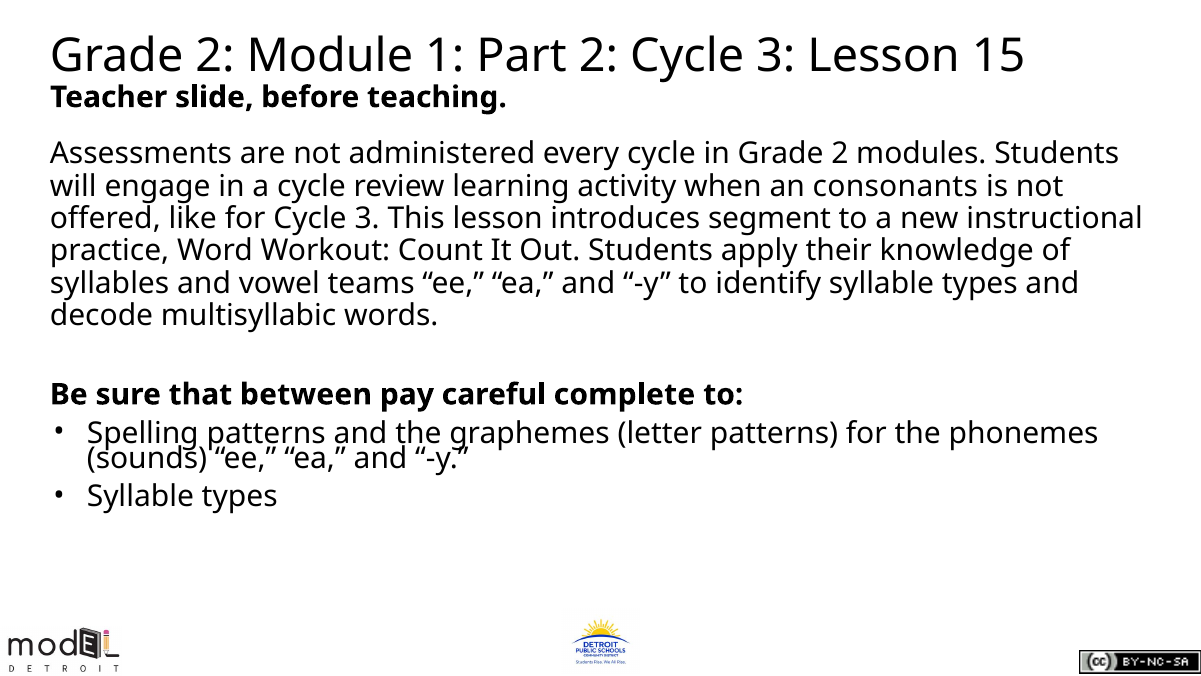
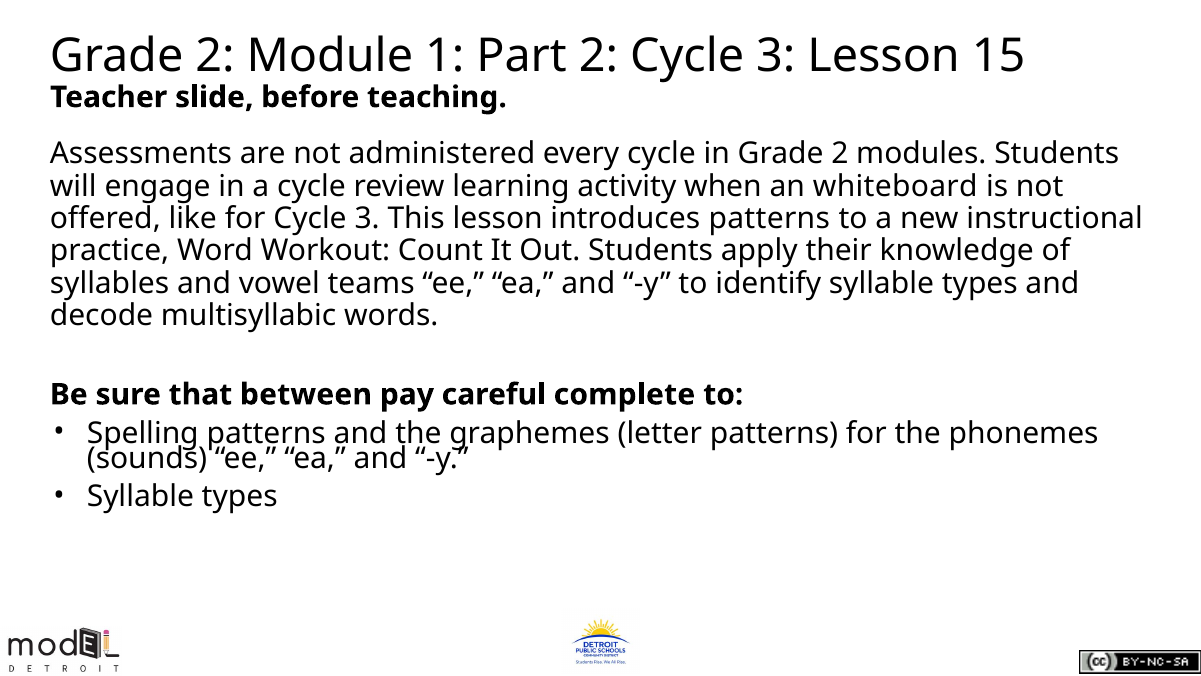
consonants: consonants -> whiteboard (895, 186)
introduces segment: segment -> patterns (769, 218)
